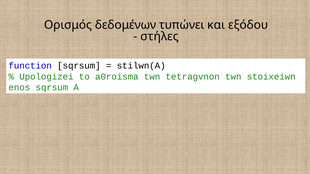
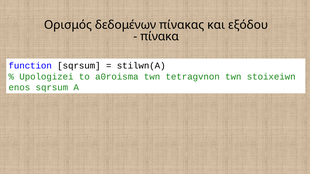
τυπώνει: τυπώνει -> πίνακας (182, 25)
στήλες: στήλες -> πίνακα (160, 37)
